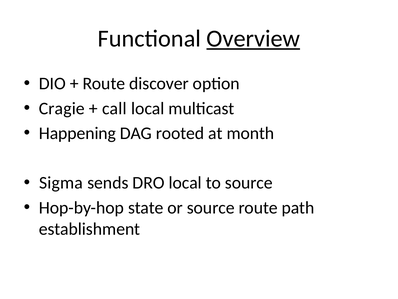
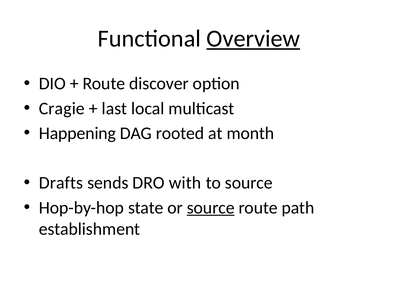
call: call -> last (114, 108)
Sigma: Sigma -> Drafts (61, 183)
DRO local: local -> with (185, 183)
source underline: none -> present (211, 207)
